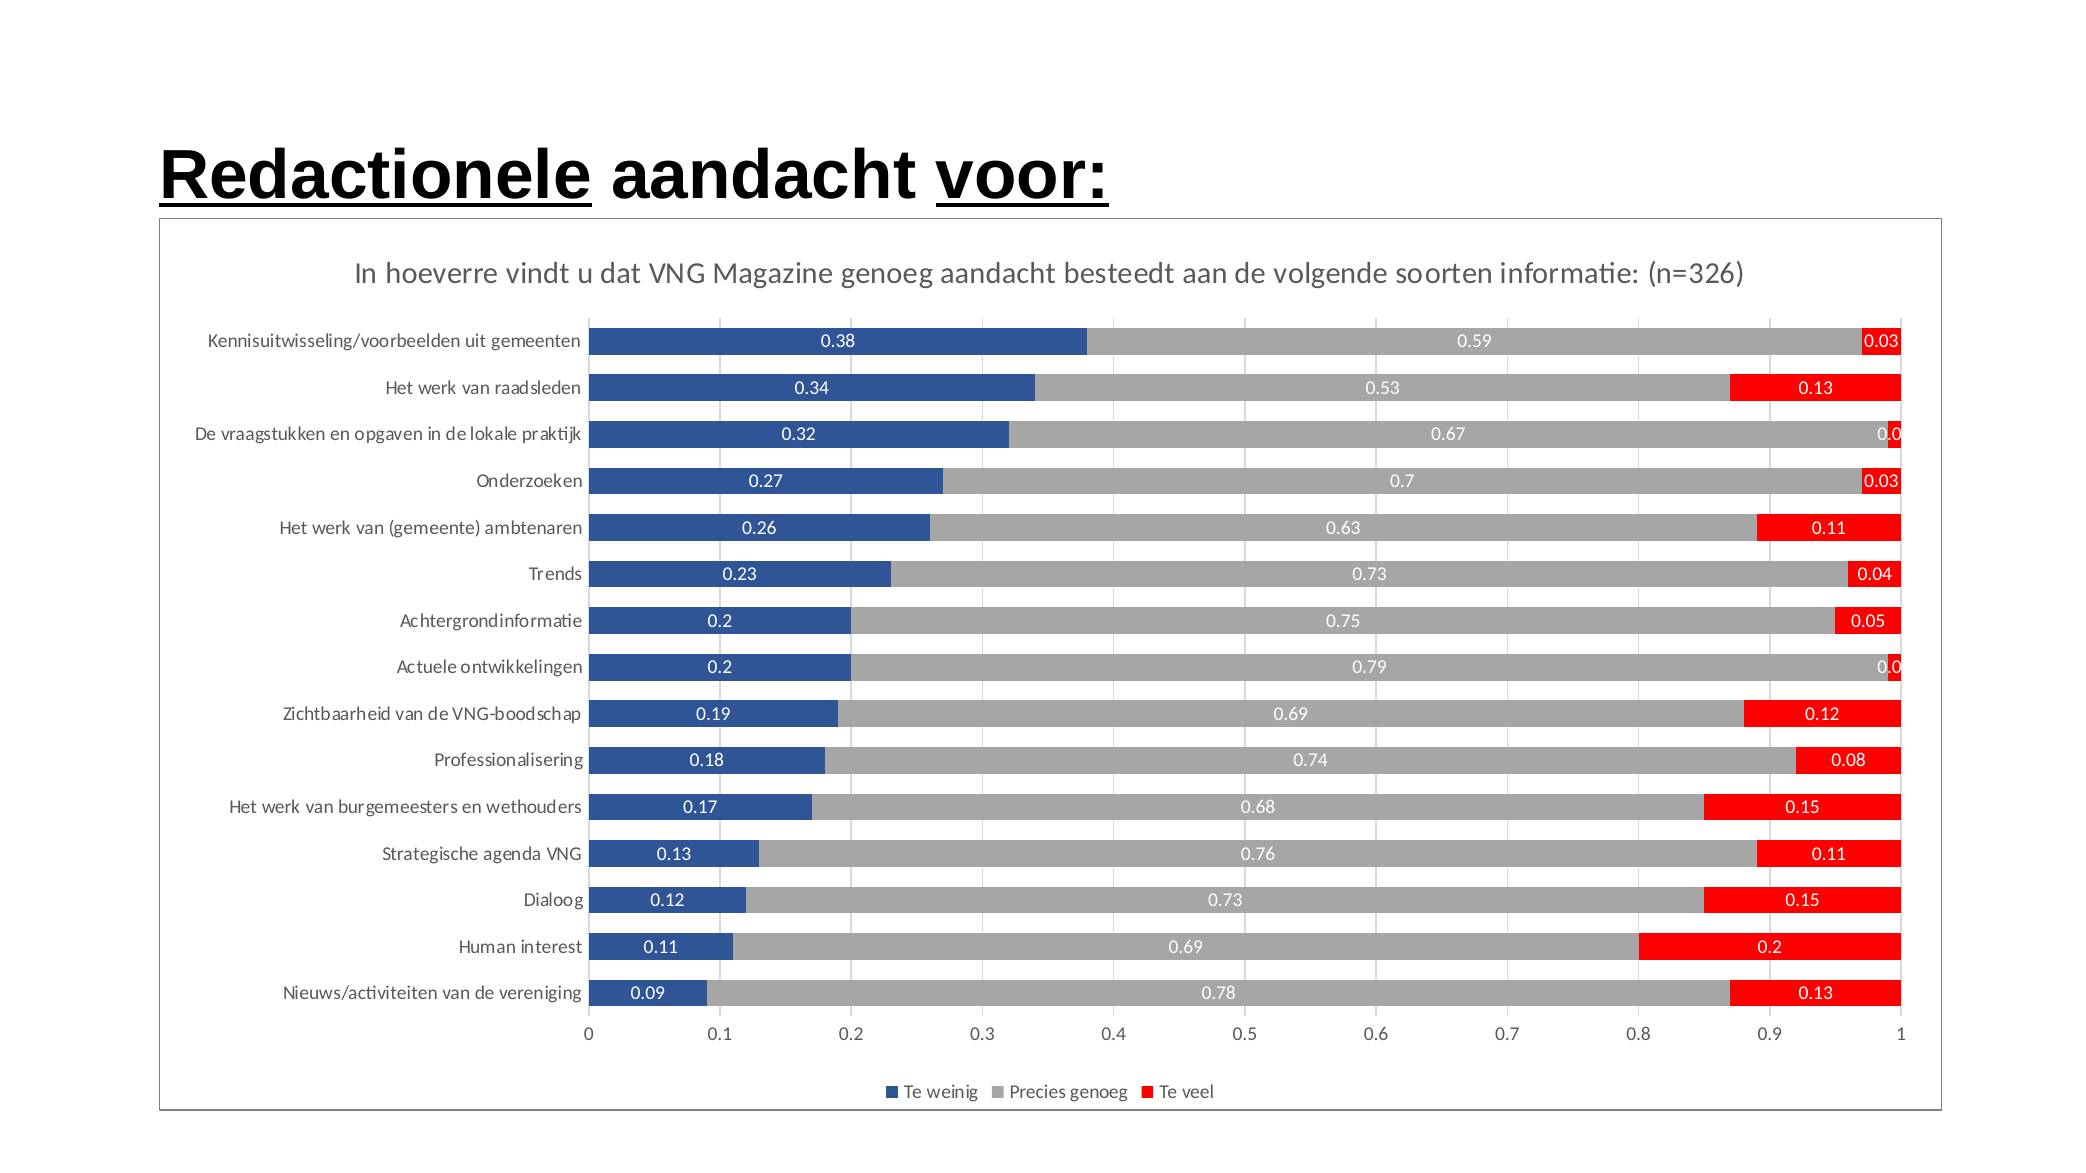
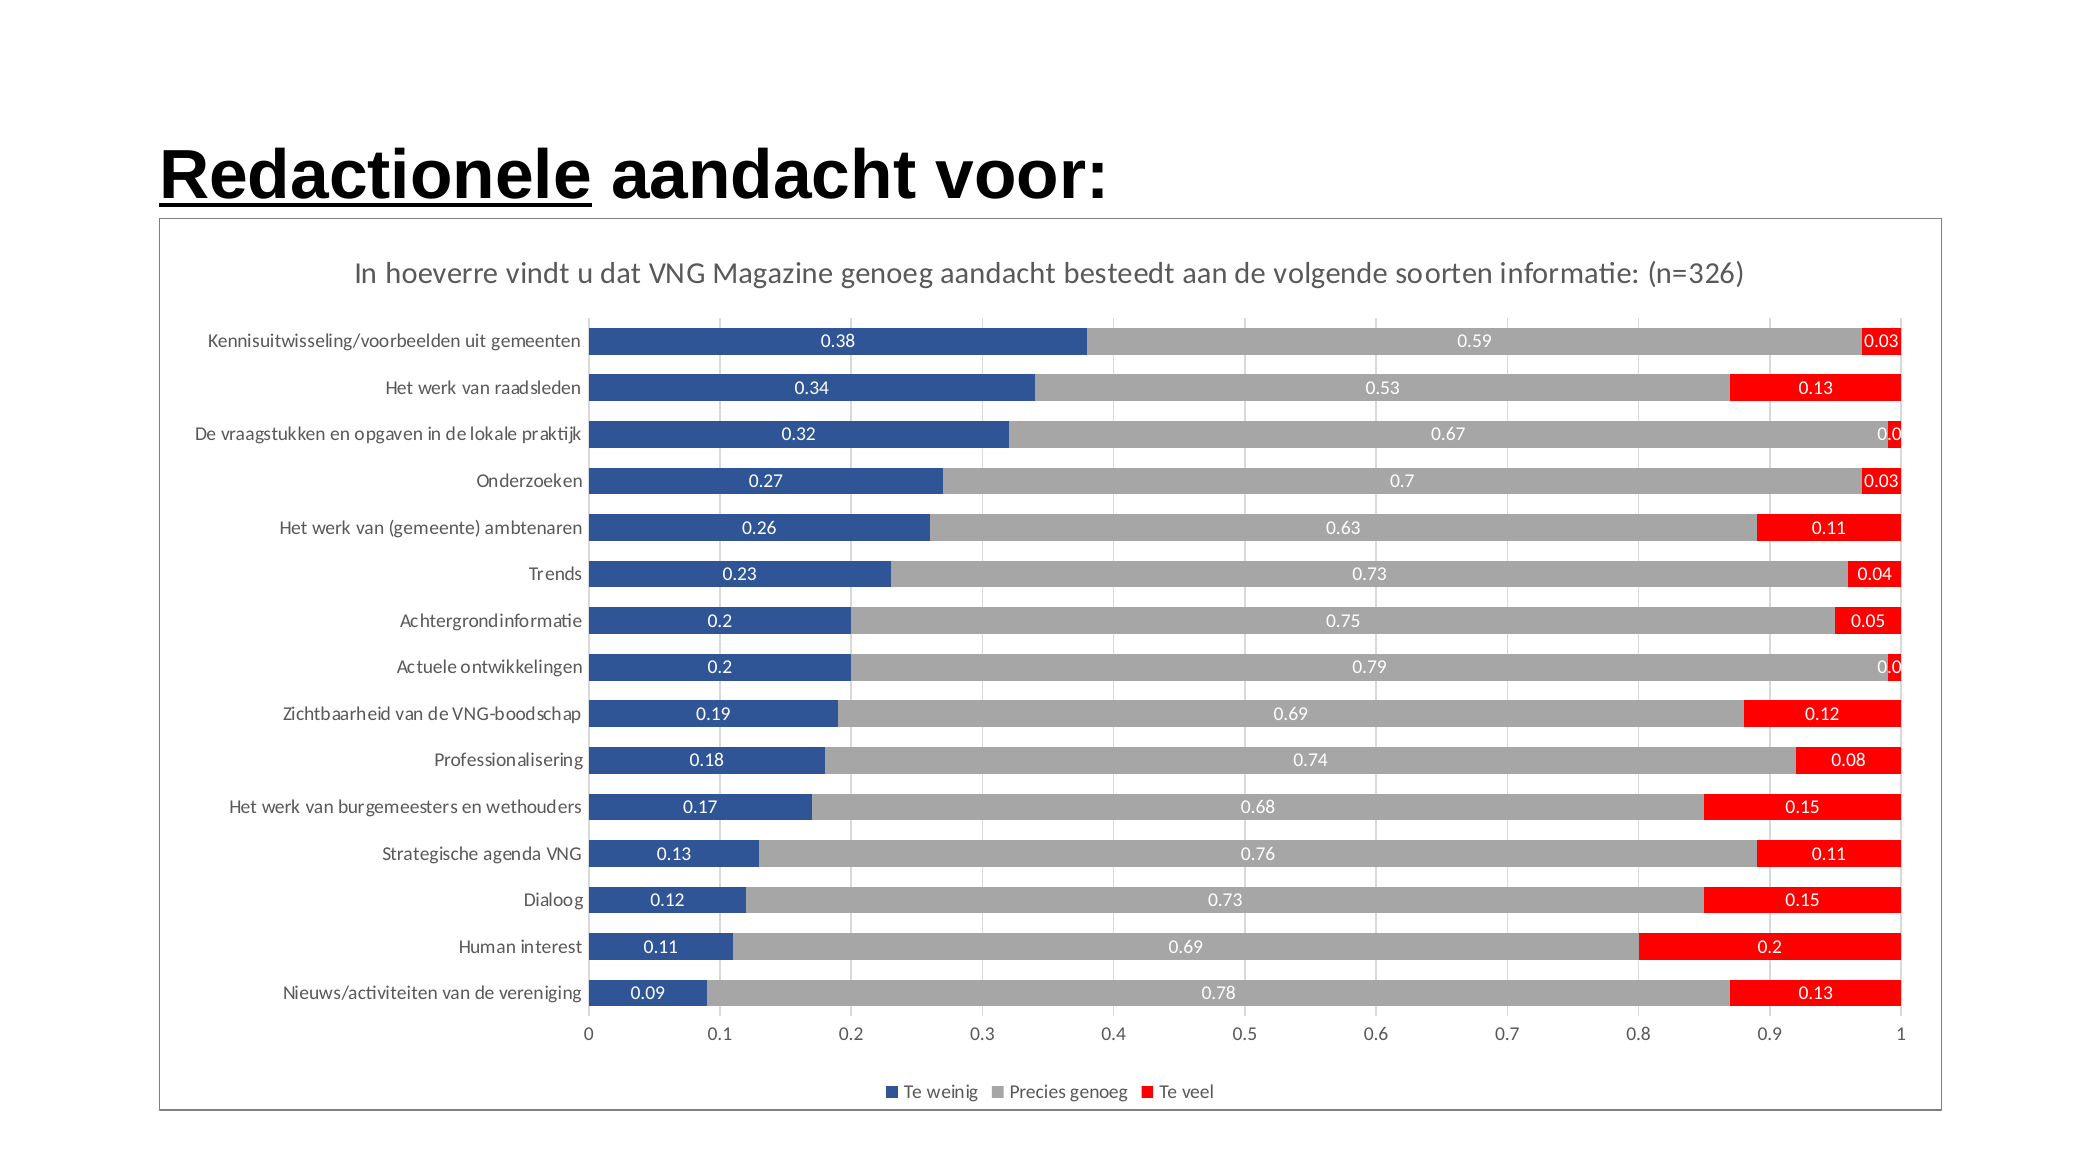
voor underline: present -> none (1022, 175)
